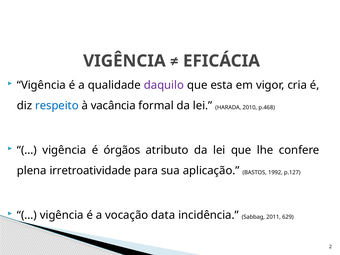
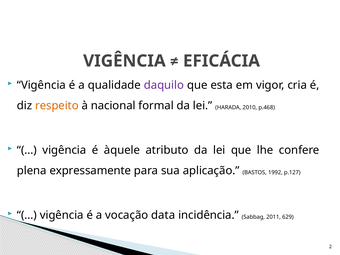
respeito colour: blue -> orange (57, 106)
vacância: vacância -> nacional (113, 106)
órgãos: órgãos -> àquele (122, 150)
irretroatividade: irretroatividade -> expressamente (90, 171)
